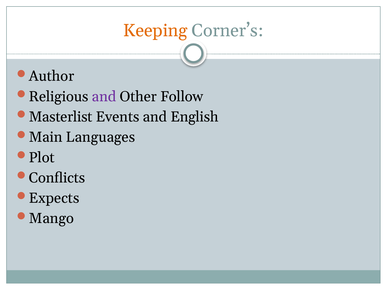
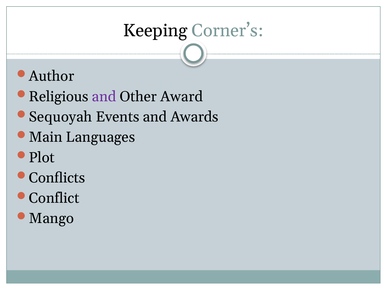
Keeping colour: orange -> black (155, 30)
Follow: Follow -> Award (182, 97)
Masterlist: Masterlist -> Sequoyah (61, 117)
English: English -> Awards (194, 117)
Expects: Expects -> Conflict (54, 198)
